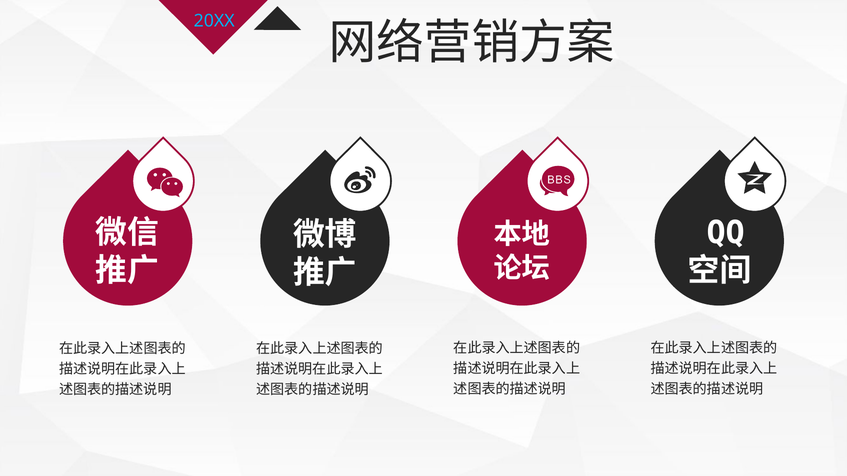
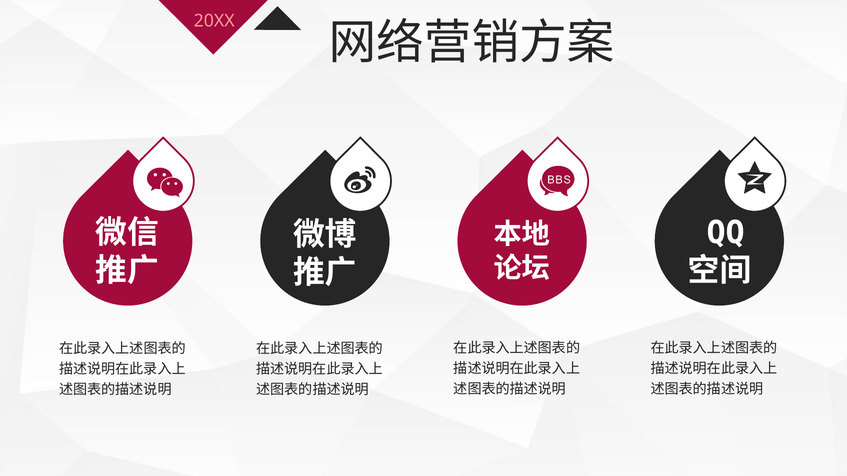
20XX colour: light blue -> pink (214, 21)
